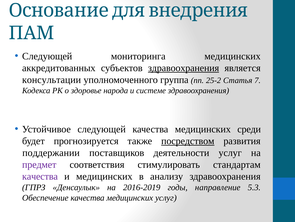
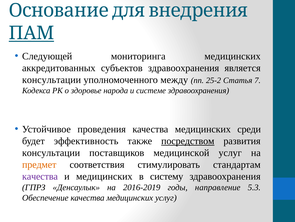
ПАМ underline: none -> present (31, 33)
здравоохранения underline: present -> none (184, 68)
группа: группа -> между (174, 80)
Устойчивое следующей: следующей -> проведения (102, 129)
прогнозируется: прогнозируется -> эффективность (86, 141)
поддержании: поддержании -> консультации (51, 152)
деятельности: деятельности -> медицинской (181, 152)
предмет colour: purple -> orange (39, 164)
анализу: анализу -> систему (167, 176)
